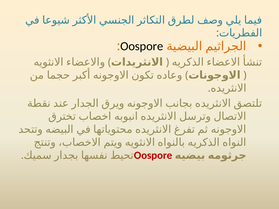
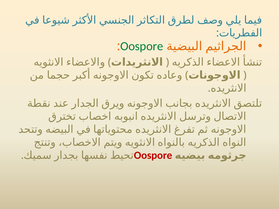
Oospore colour: black -> green (142, 46)
